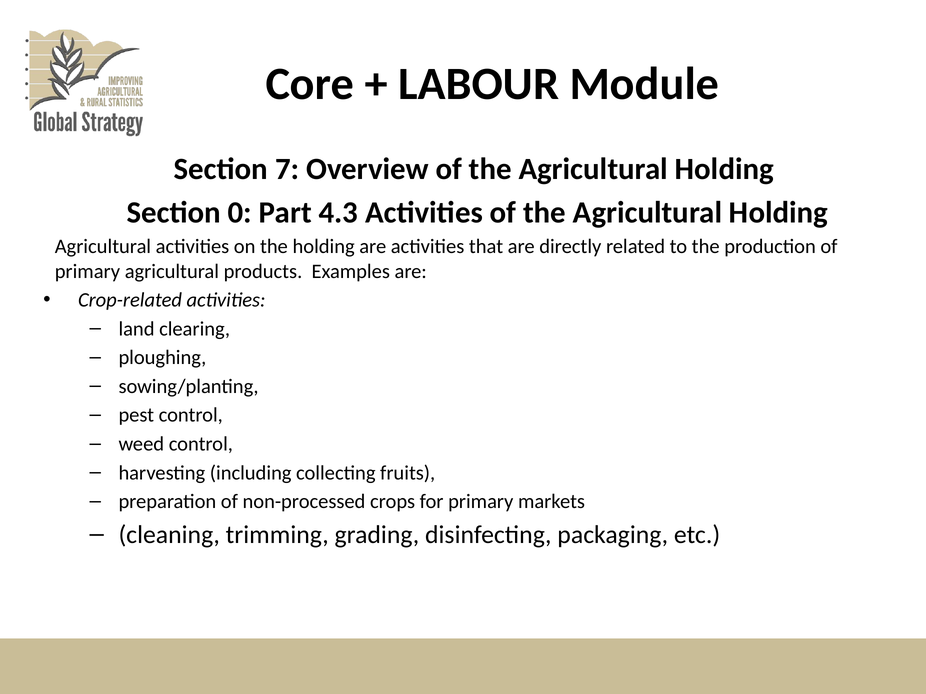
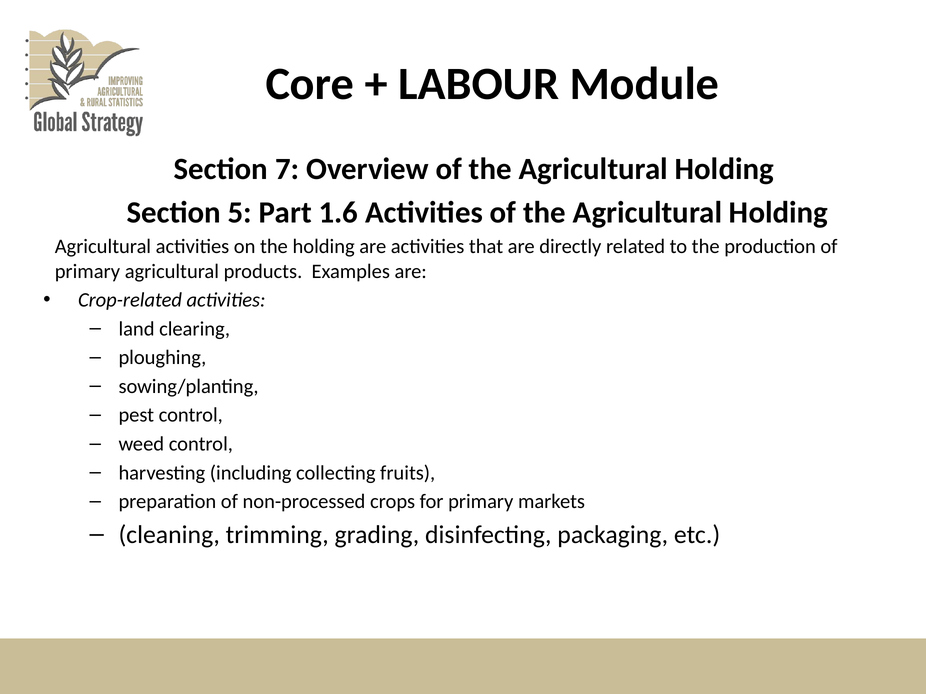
0: 0 -> 5 (240, 213)
4.3: 4.3 -> 1.6 (338, 213)
